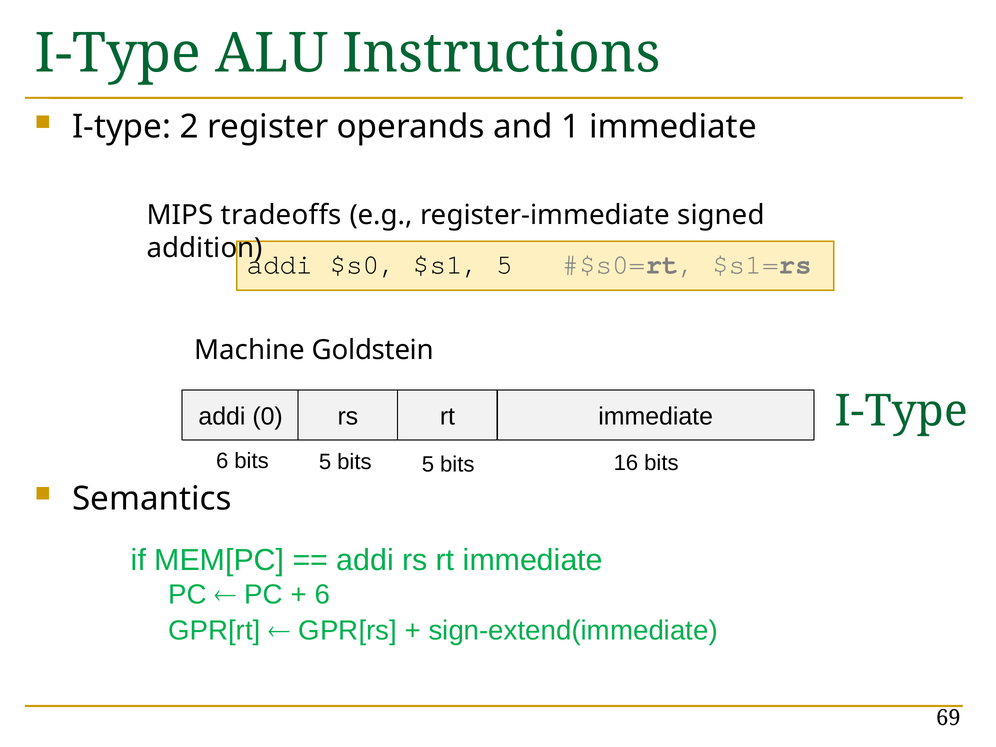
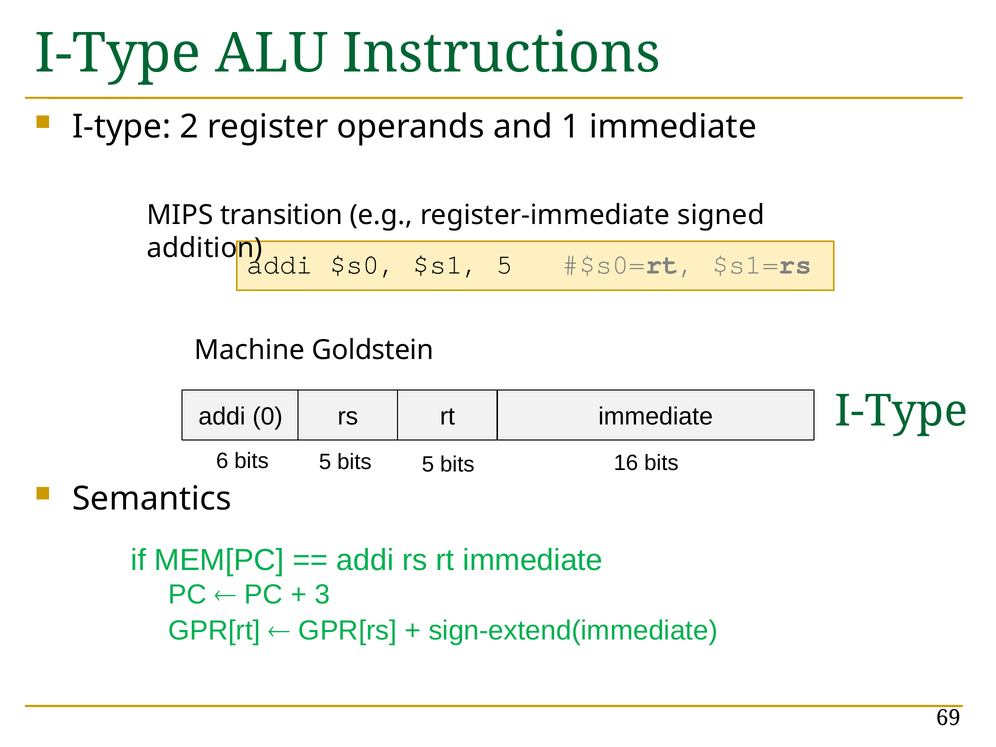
tradeoffs: tradeoffs -> transition (282, 215)
6: 6 -> 3 (322, 595)
